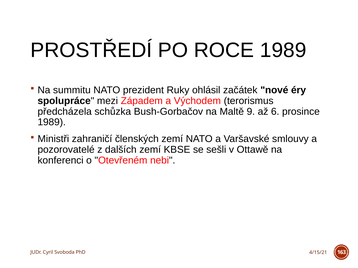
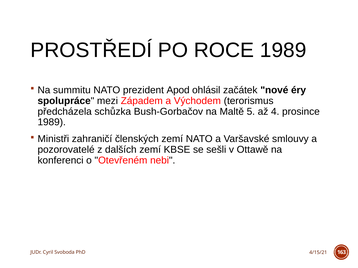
Ruky: Ruky -> Apod (178, 90)
9: 9 -> 5 (251, 112)
6: 6 -> 4 (275, 112)
